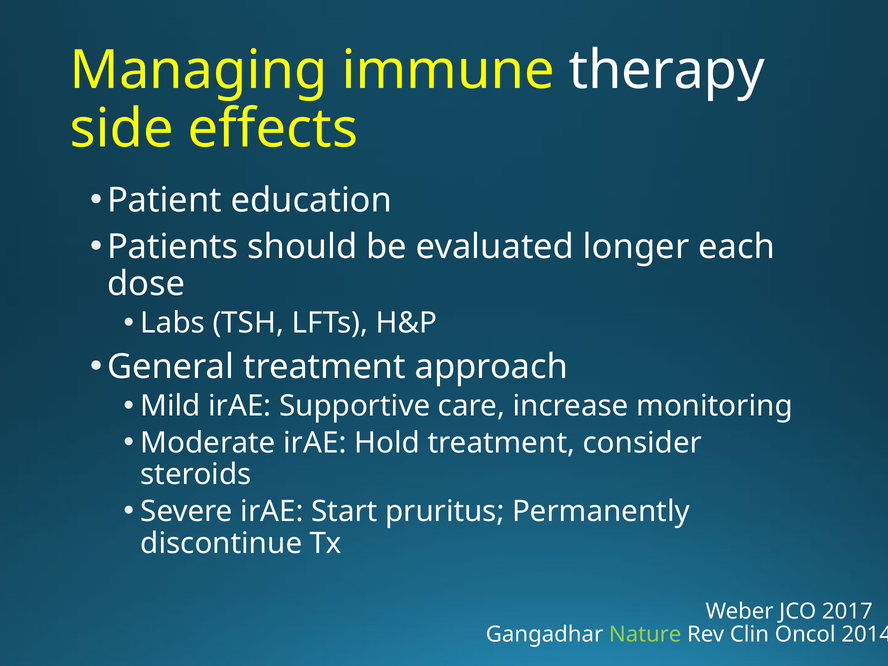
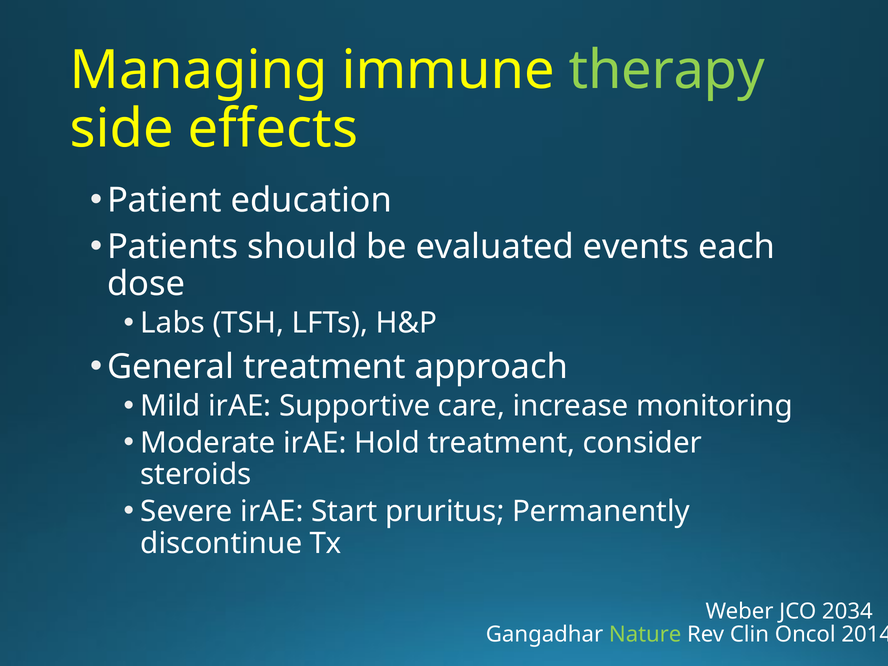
therapy colour: white -> light green (667, 70)
longer: longer -> events (636, 247)
2017: 2017 -> 2034 (847, 611)
